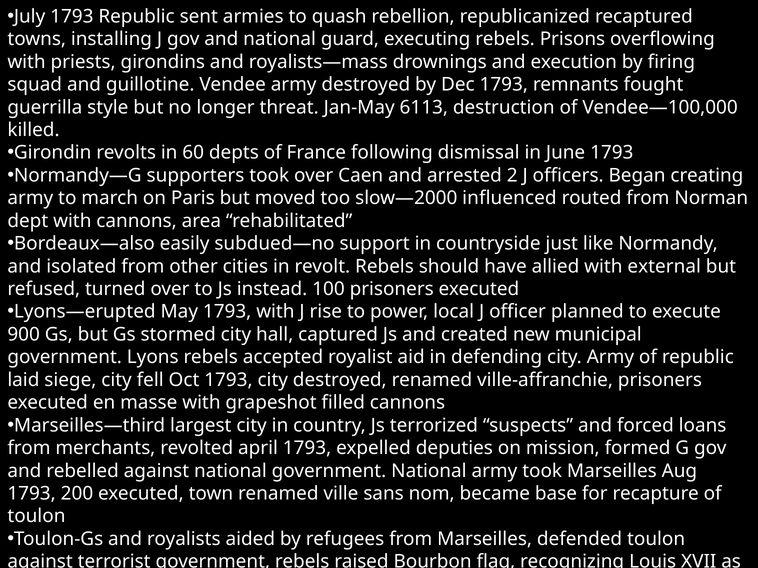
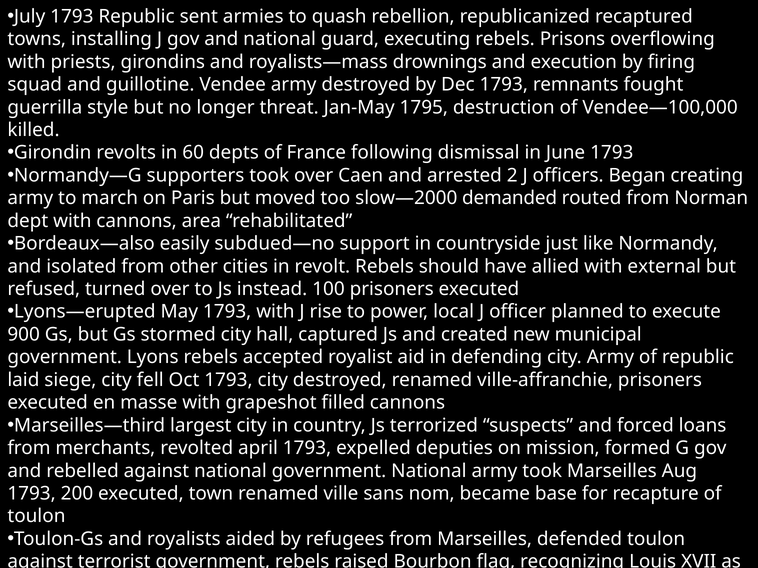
6113: 6113 -> 1795 (424, 107)
influenced: influenced -> demanded (510, 198)
